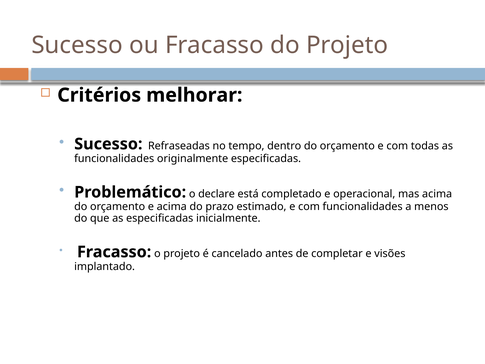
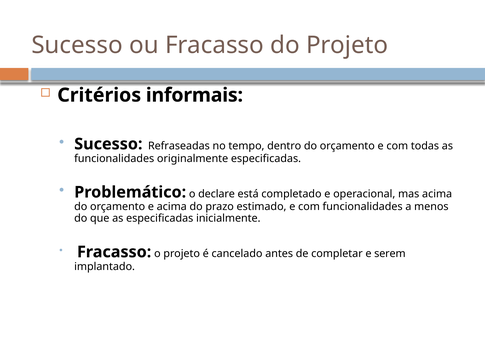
melhorar: melhorar -> informais (194, 95)
visões: visões -> serem (390, 254)
